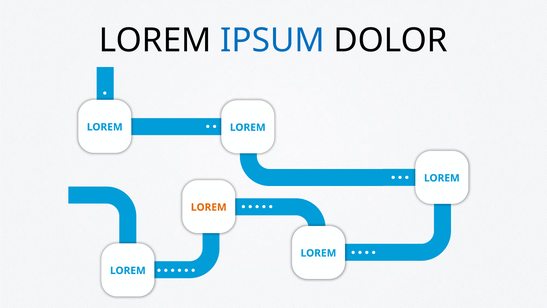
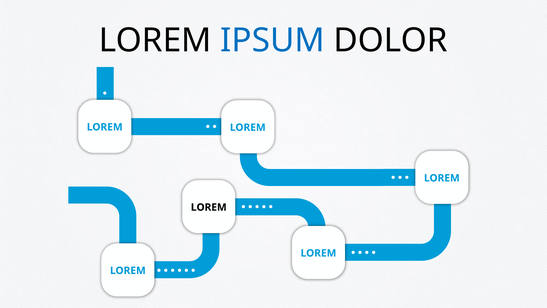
LOREM colour: orange -> black (209, 207)
